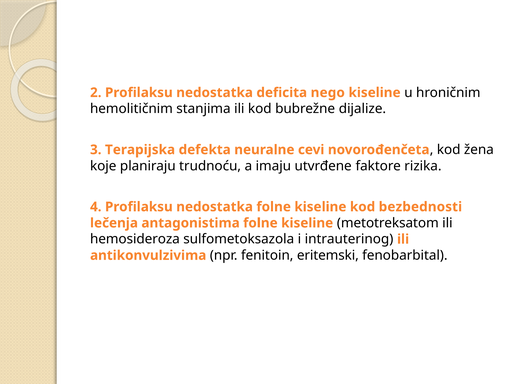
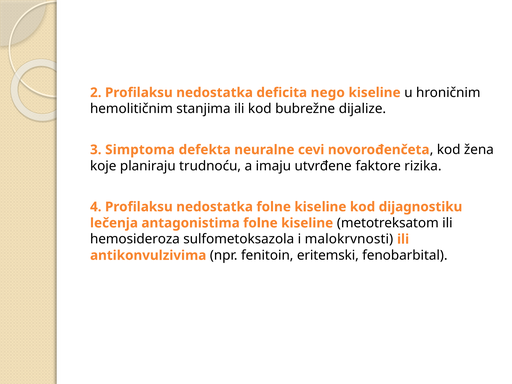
Terapijska: Terapijska -> Simptoma (140, 150)
bezbednosti: bezbednosti -> dijagnostiku (421, 207)
intrauterinog: intrauterinog -> malokrvnosti (349, 239)
